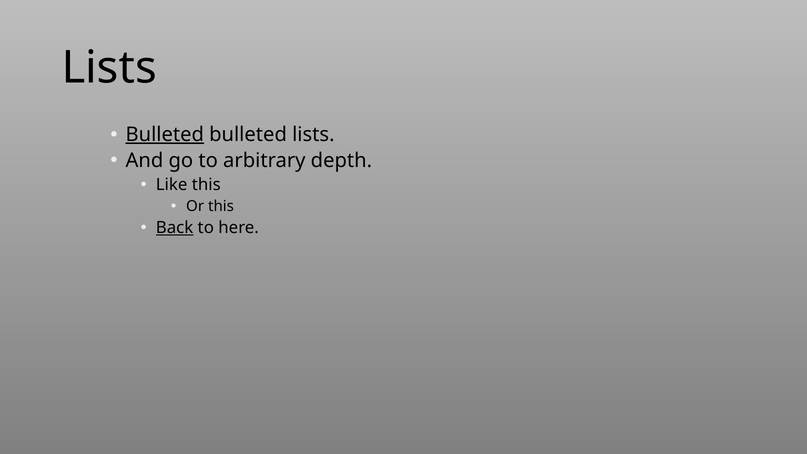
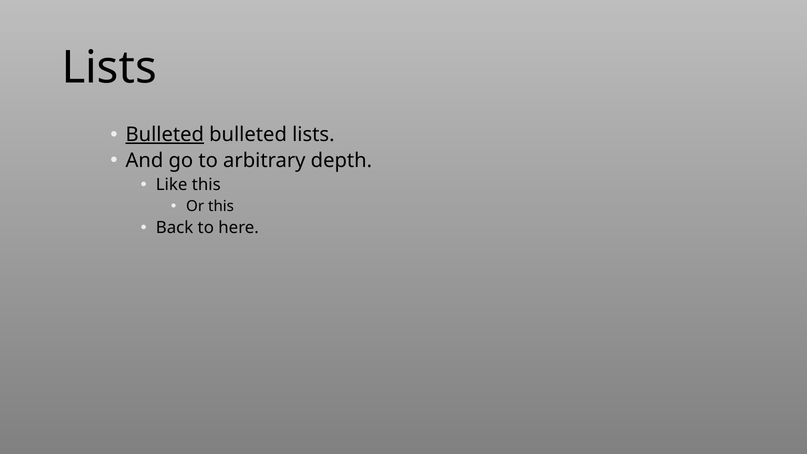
Back underline: present -> none (175, 228)
